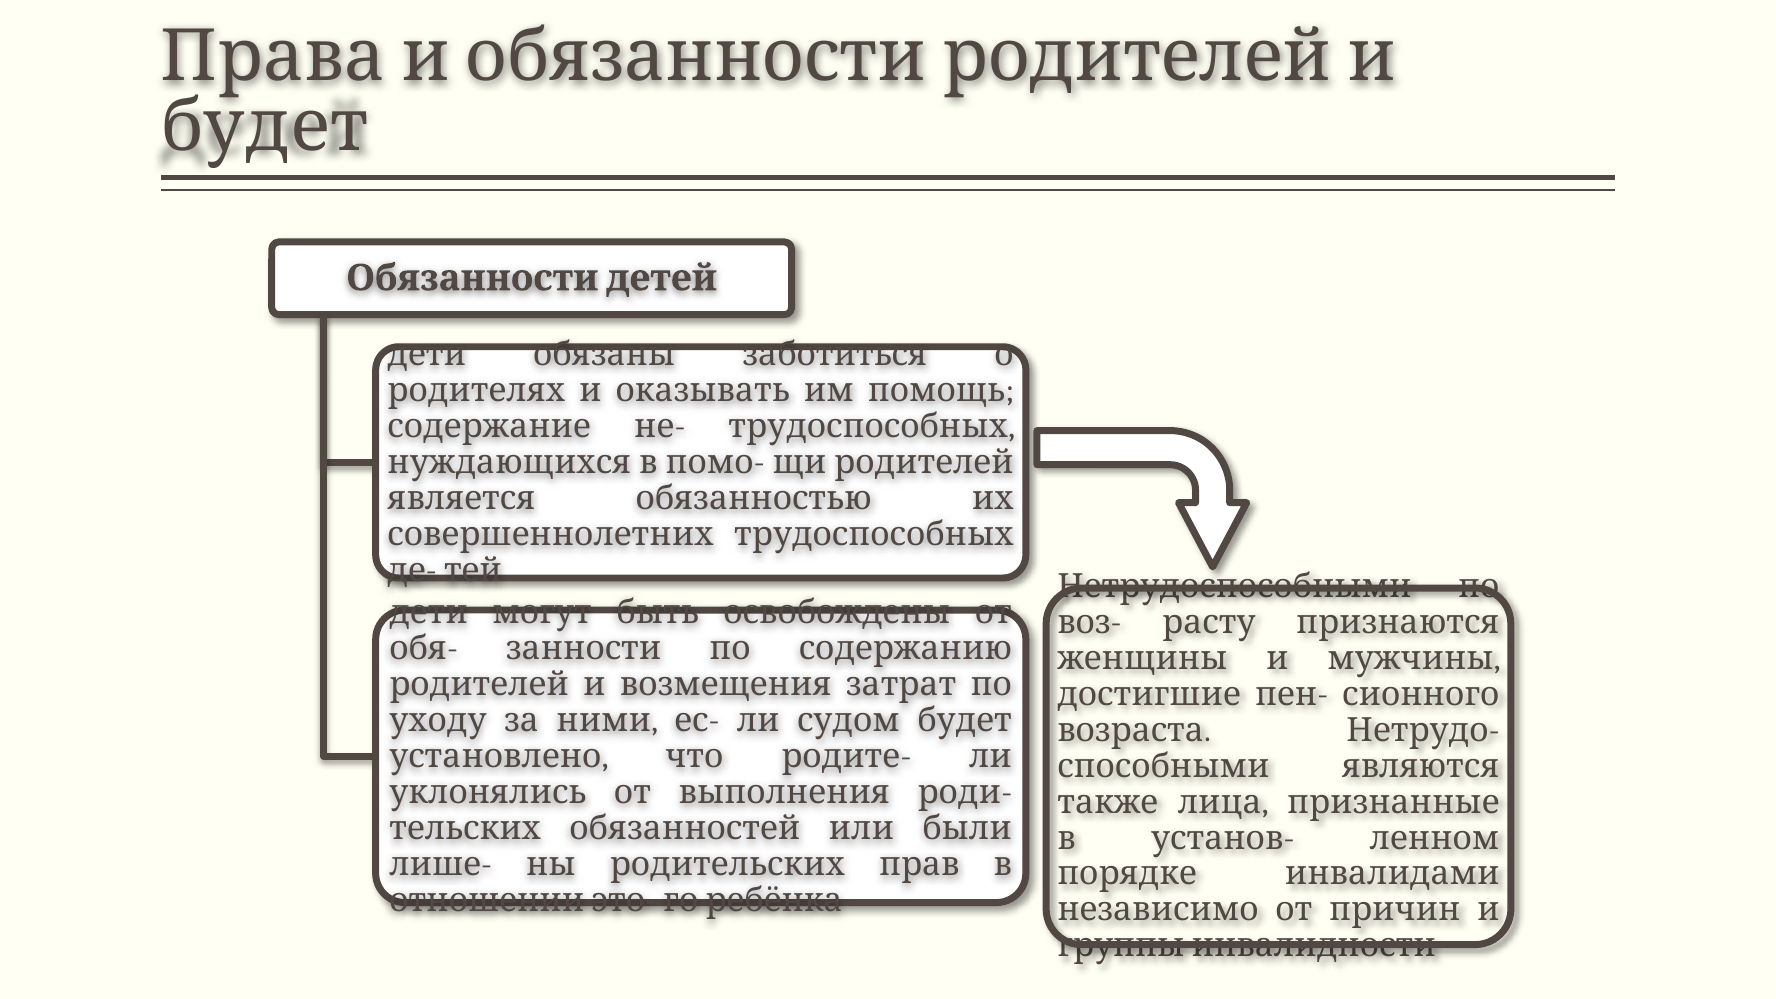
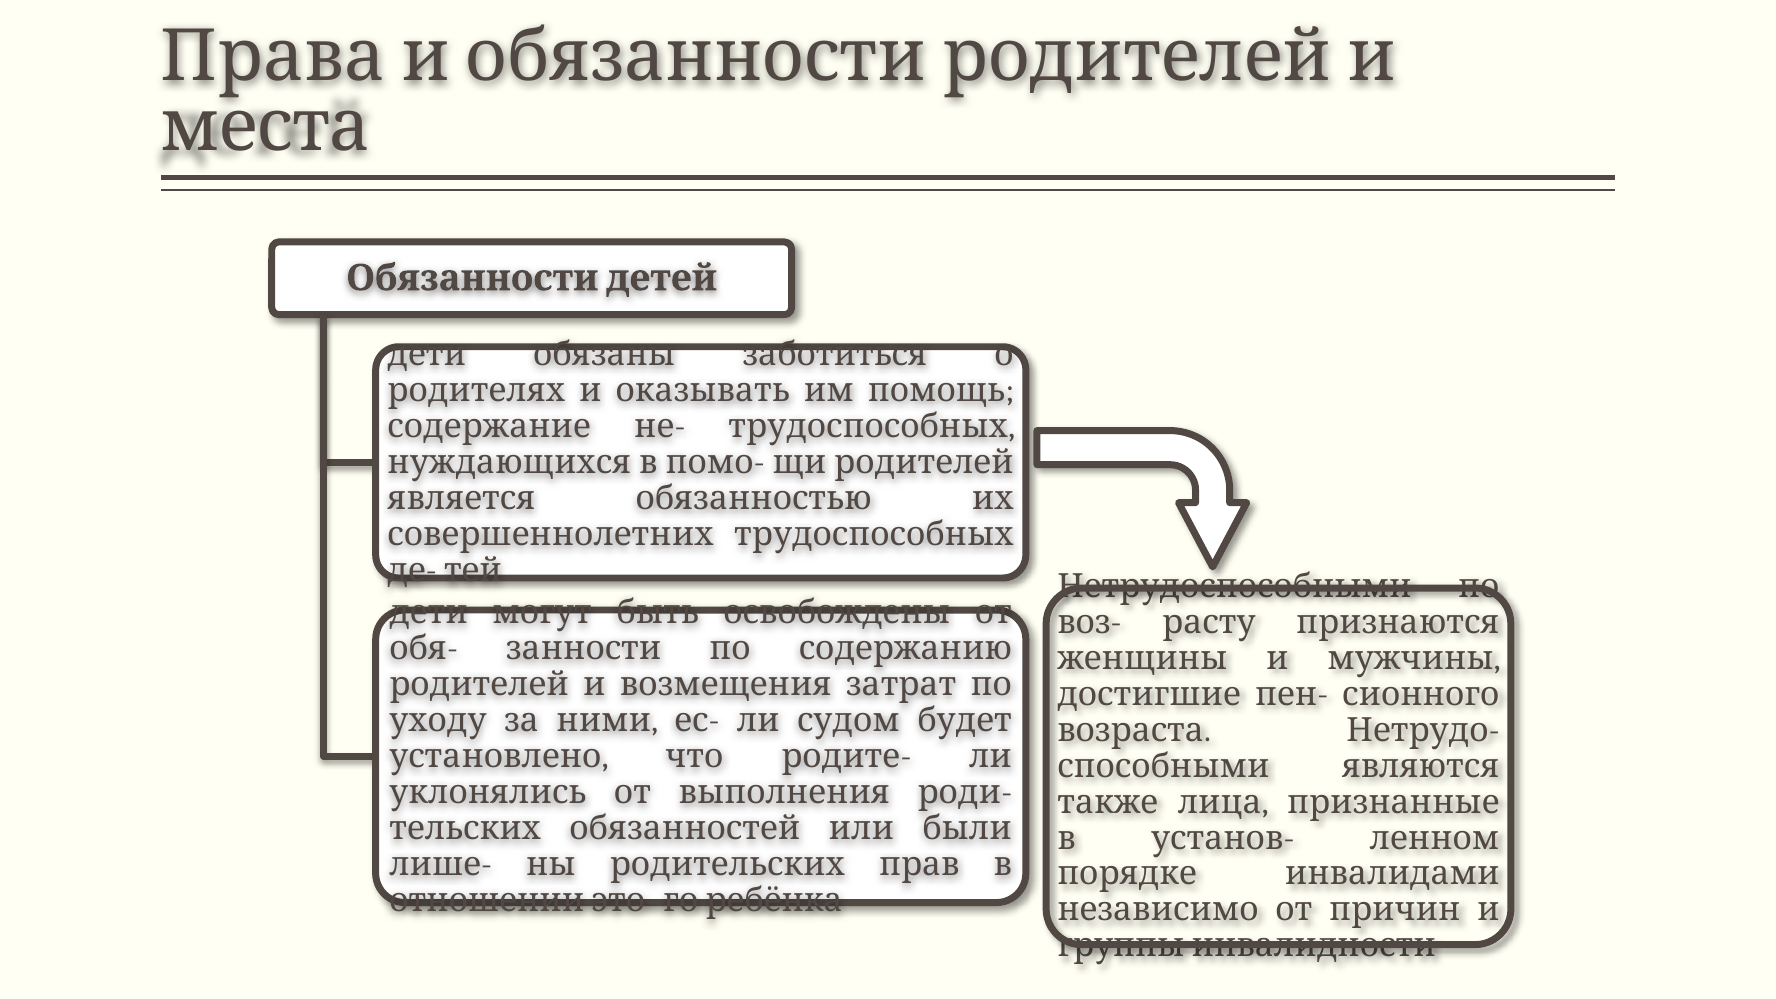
будет: будет -> места (266, 126)
